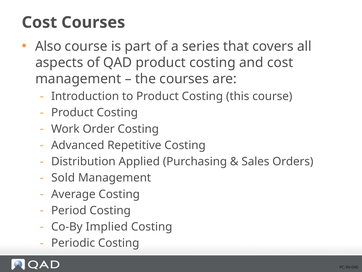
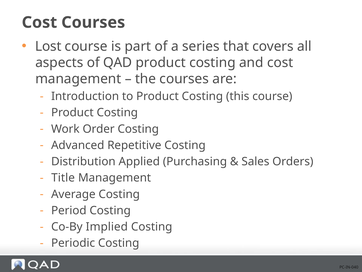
Also: Also -> Lost (48, 46)
Sold: Sold -> Title (63, 178)
